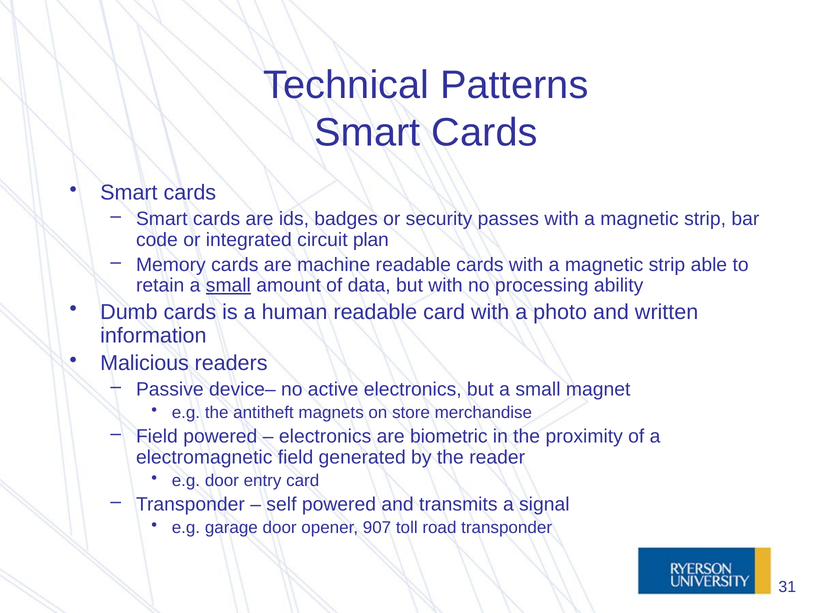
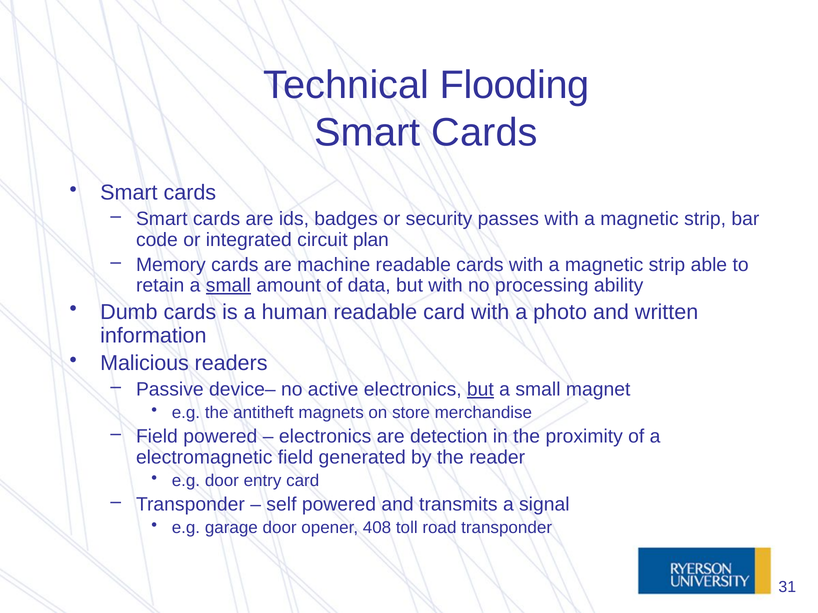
Patterns: Patterns -> Flooding (515, 85)
but underline: none -> present (480, 390)
biometric: biometric -> detection (449, 437)
907: 907 -> 408 (377, 528)
